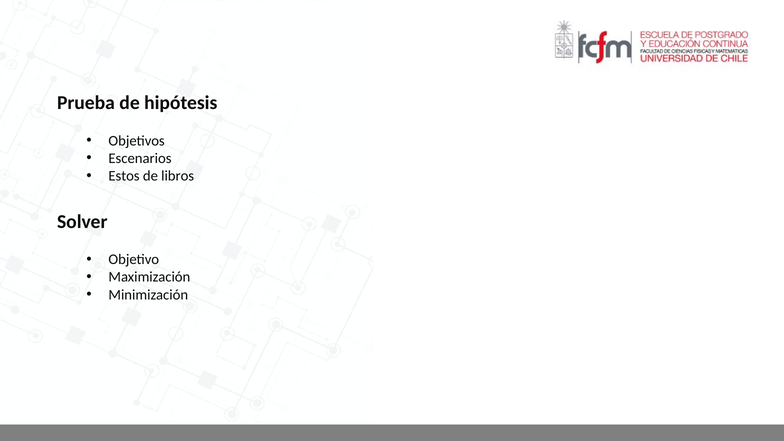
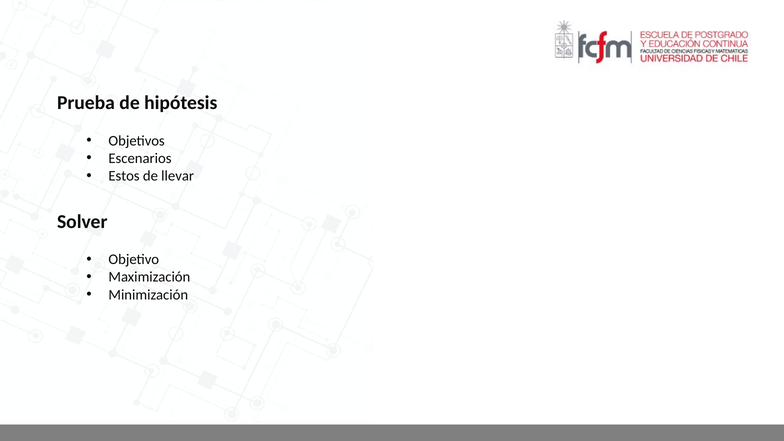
libros: libros -> llevar (178, 176)
